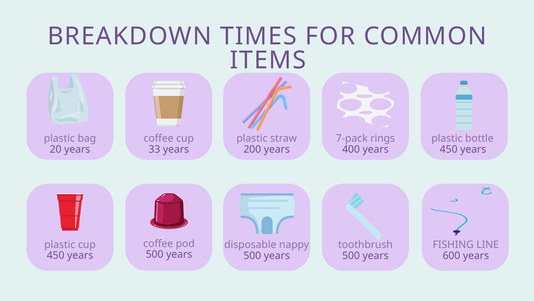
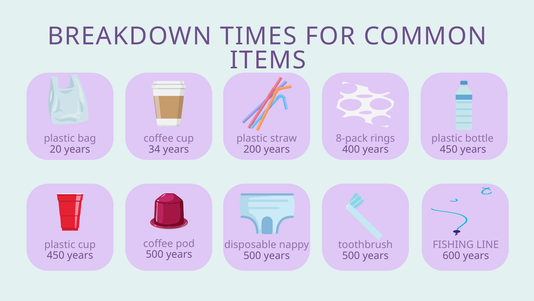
7-pack: 7-pack -> 8-pack (352, 138)
33: 33 -> 34 (154, 149)
